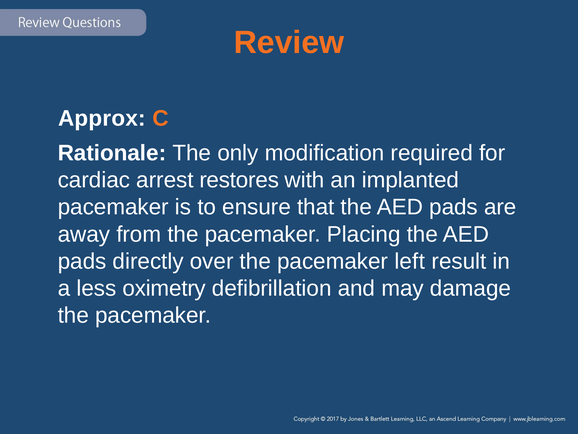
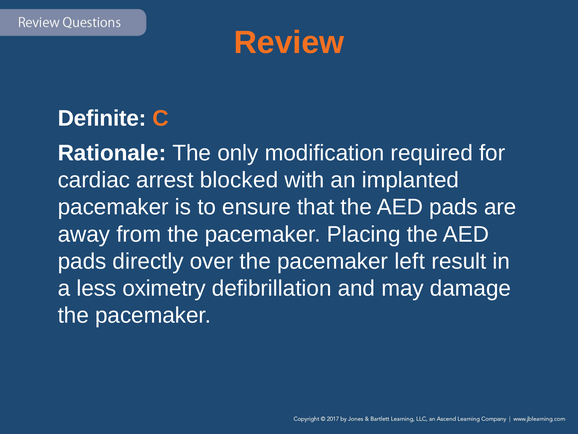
Approx: Approx -> Definite (102, 118)
restores: restores -> blocked (239, 180)
